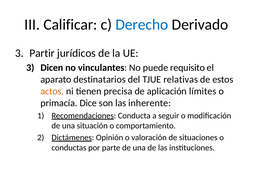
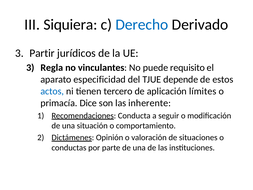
Calificar: Calificar -> Siquiera (70, 24)
Dicen: Dicen -> Regla (52, 68)
destinatarios: destinatarios -> especificidad (100, 79)
relativas: relativas -> depende (181, 79)
actos colour: orange -> blue (52, 91)
precisa: precisa -> tercero (118, 91)
